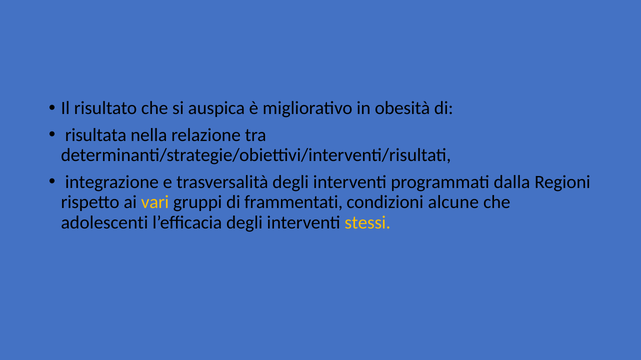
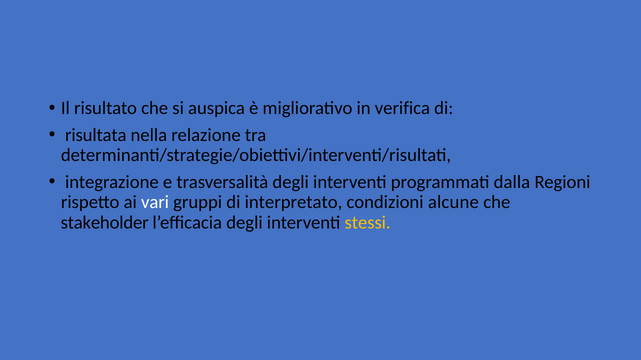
obesità: obesità -> verifica (402, 108)
vari colour: yellow -> white (155, 203)
frammentati: frammentati -> interpretato (293, 203)
adolescenti: adolescenti -> stakeholder (105, 223)
